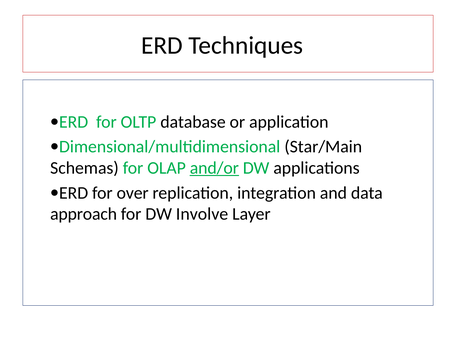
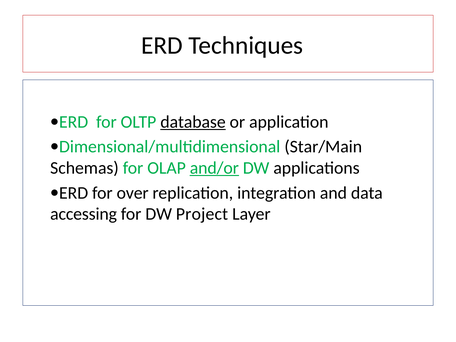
database underline: none -> present (193, 122)
approach: approach -> accessing (84, 214)
Involve: Involve -> Project (202, 214)
